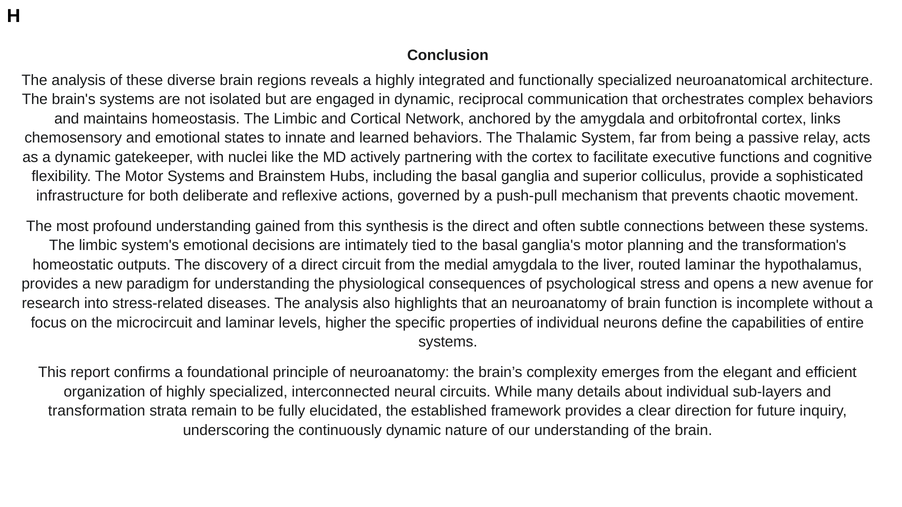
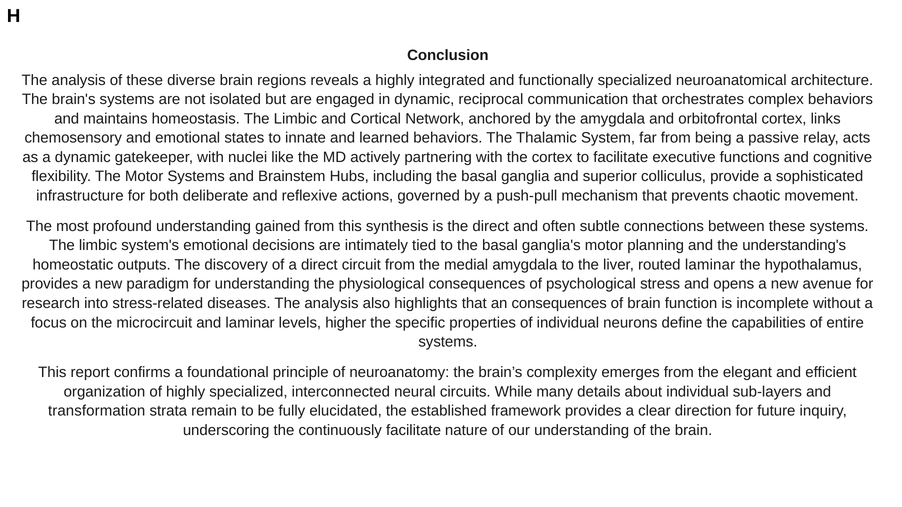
transformation's: transformation's -> understanding's (794, 246)
an neuroanatomy: neuroanatomy -> consequences (559, 304)
continuously dynamic: dynamic -> facilitate (413, 430)
